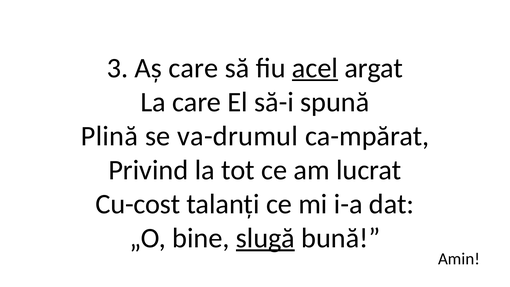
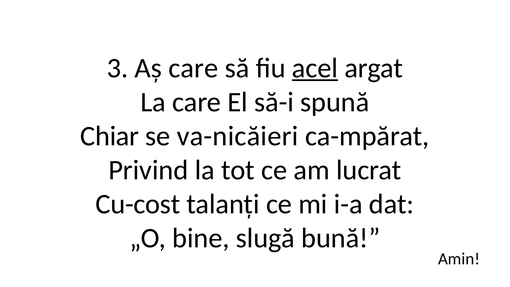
Plină: Plină -> Chiar (110, 136)
va-drumul: va-drumul -> va-nicăieri (238, 136)
slugă underline: present -> none (265, 238)
